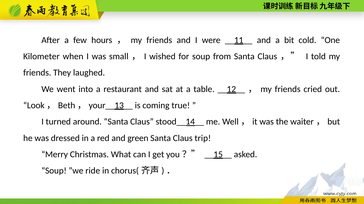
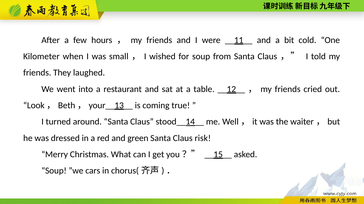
trip: trip -> risk (203, 139)
ride: ride -> cars (93, 171)
